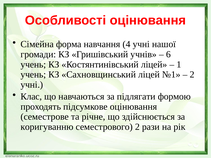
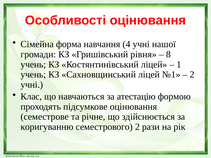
учнів: учнів -> рівня (144, 54)
6: 6 -> 8 (168, 54)
підлягати: підлягати -> атестацію (136, 97)
